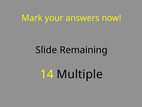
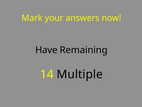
Slide: Slide -> Have (46, 50)
